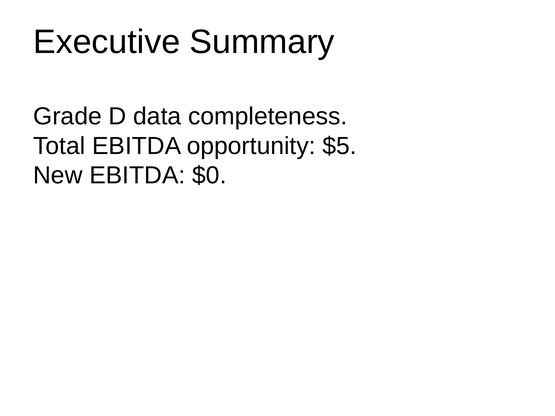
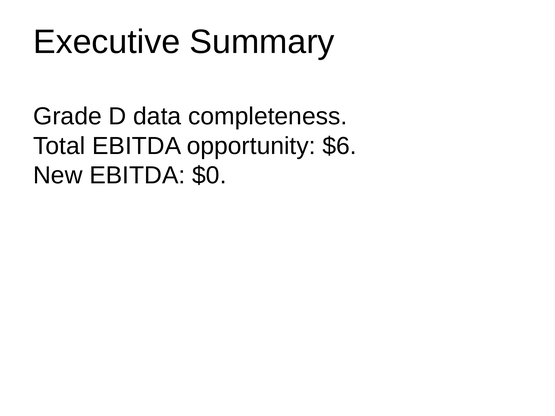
$5: $5 -> $6 (340, 146)
